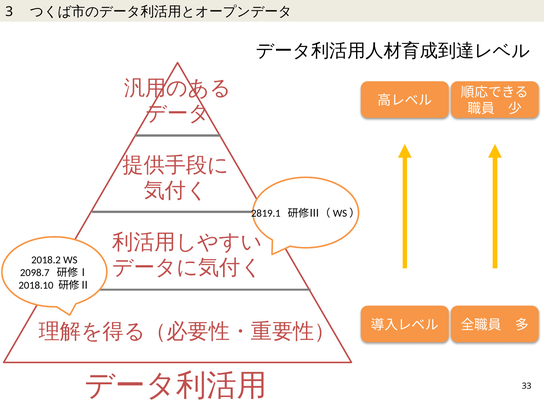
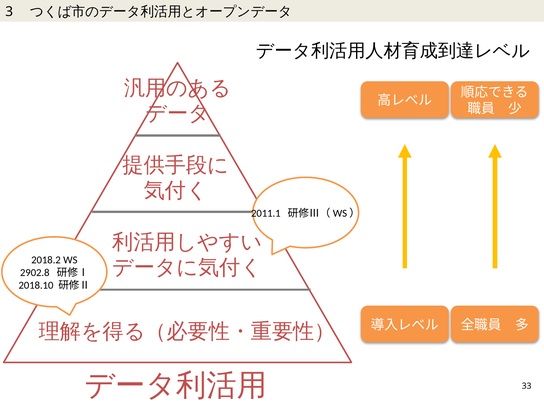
2819.1: 2819.1 -> 2011.1 (266, 213)
2098.7: 2098.7 -> 2902.8 (35, 273)
